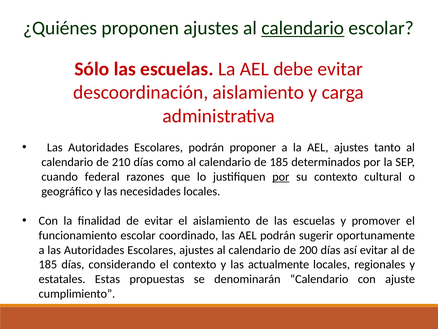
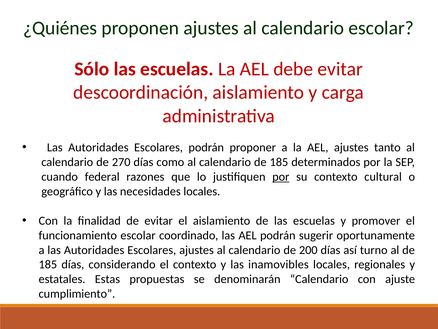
calendario underline: present -> none (303, 28)
210: 210 -> 270 (121, 162)
así evitar: evitar -> turno (374, 250)
actualmente: actualmente -> inamovibles (278, 264)
